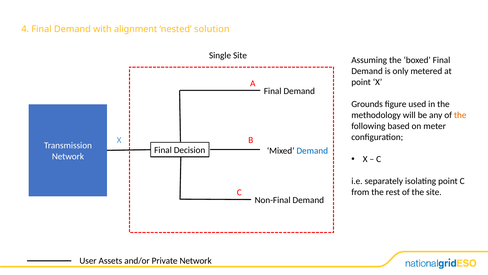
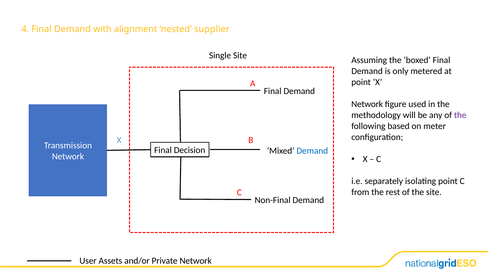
solution: solution -> supplier (212, 29)
Grounds: Grounds -> Network (367, 104)
the colour: orange -> purple (460, 115)
